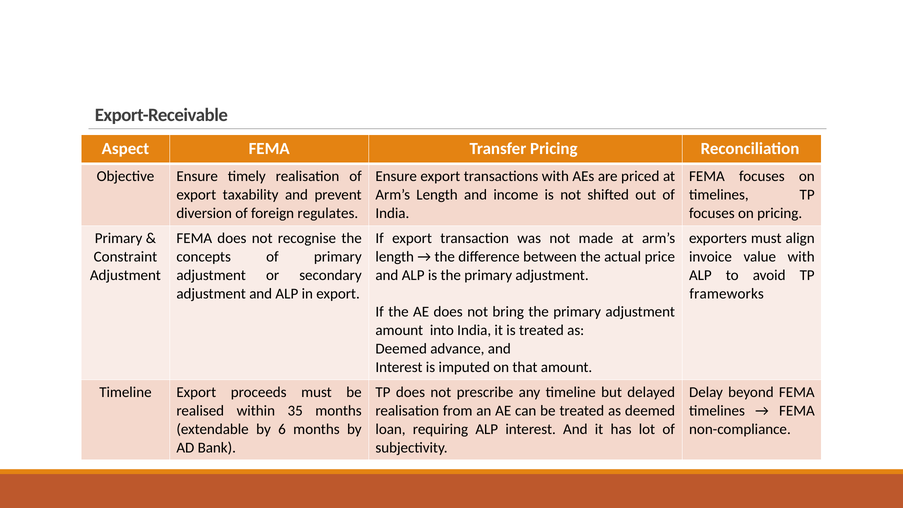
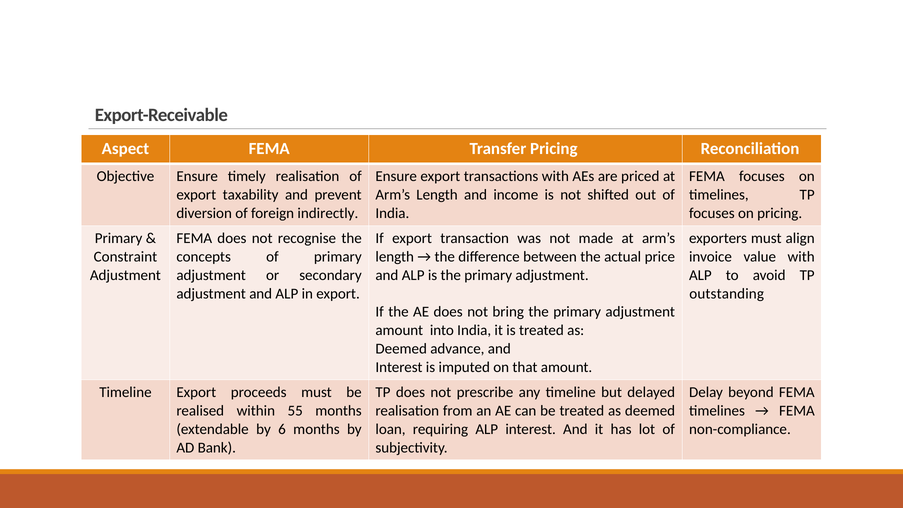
regulates: regulates -> indirectly (328, 213)
frameworks: frameworks -> outstanding (727, 294)
35: 35 -> 55 (295, 411)
